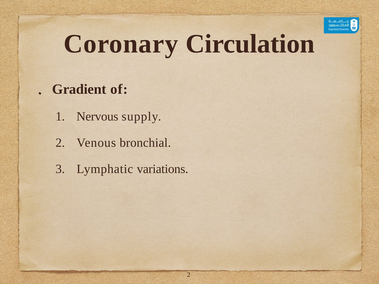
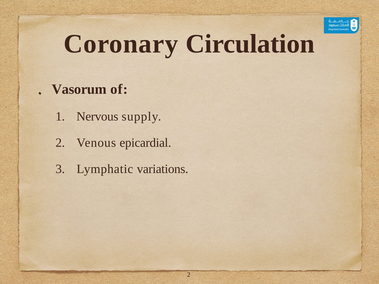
Gradient: Gradient -> Vasorum (79, 89)
bronchial: bronchial -> epicardial (145, 143)
